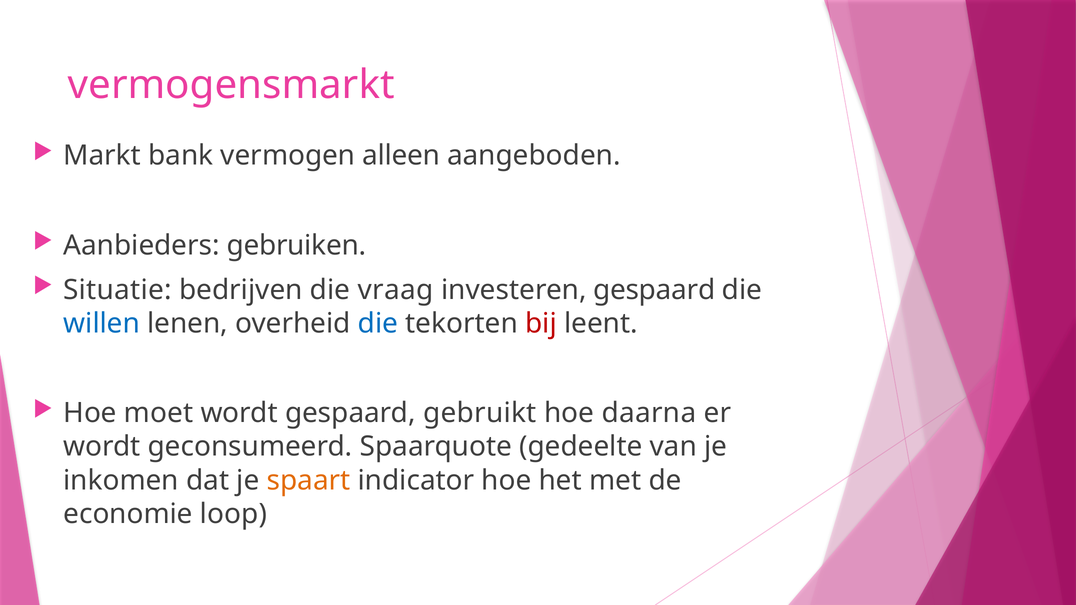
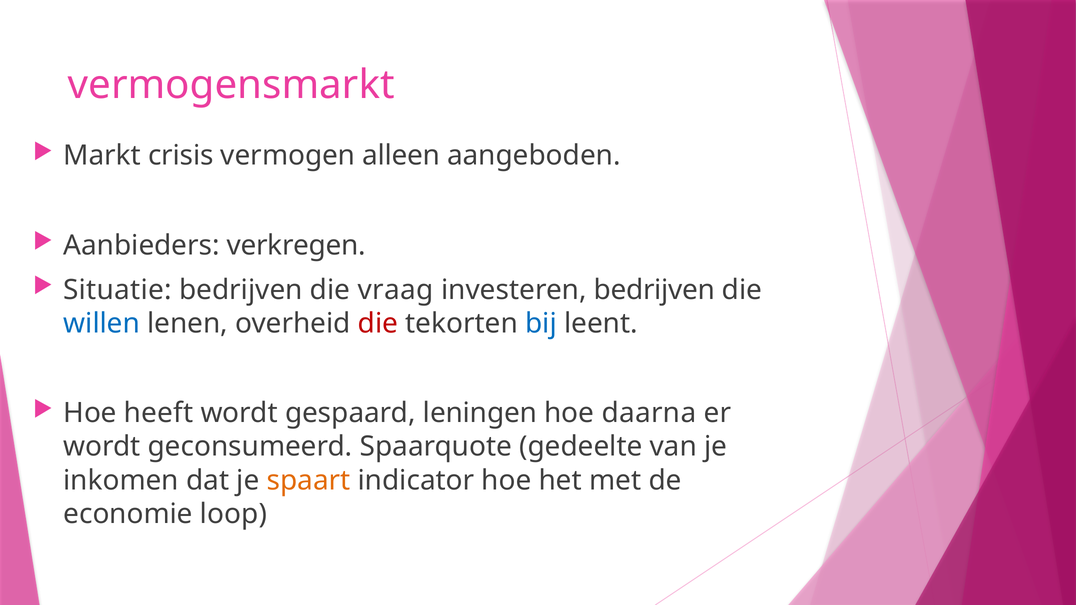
bank: bank -> crisis (181, 156)
gebruiken: gebruiken -> verkregen (296, 245)
investeren gespaard: gespaard -> bedrijven (654, 290)
die colour: blue -> red (378, 324)
bij colour: red -> blue (541, 324)
moet: moet -> heeft (159, 413)
gebruikt: gebruikt -> leningen (480, 413)
